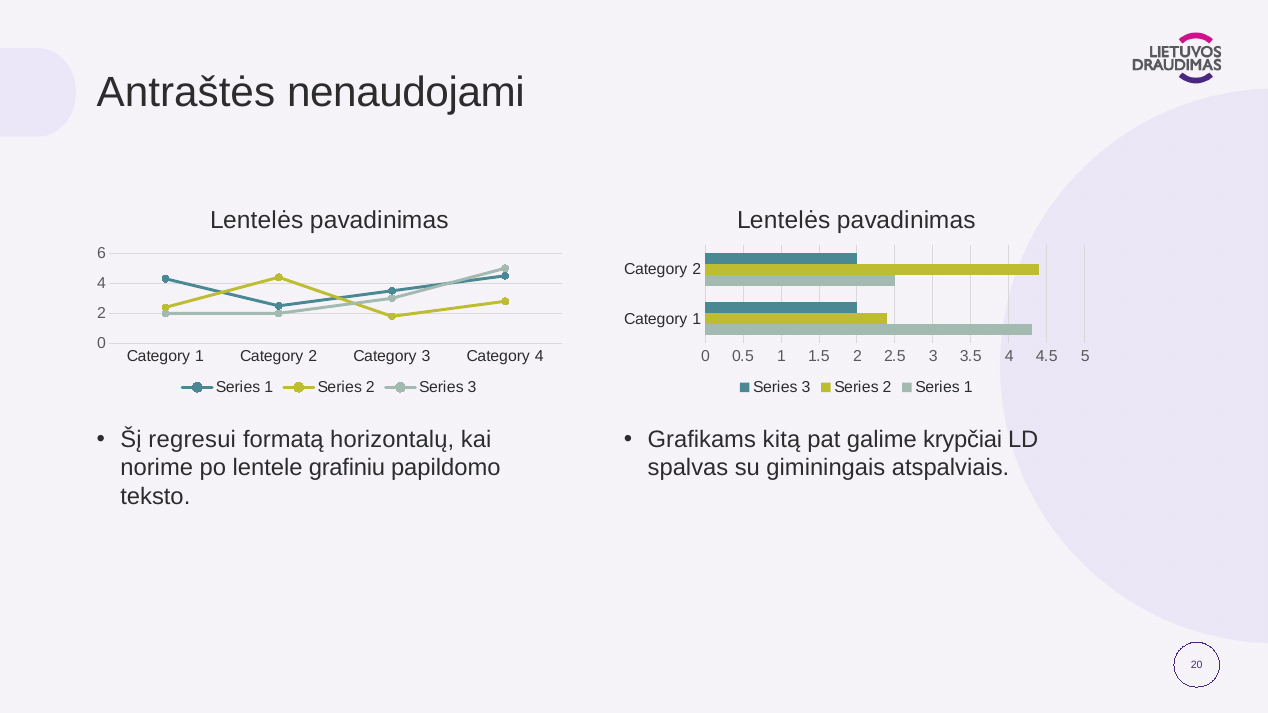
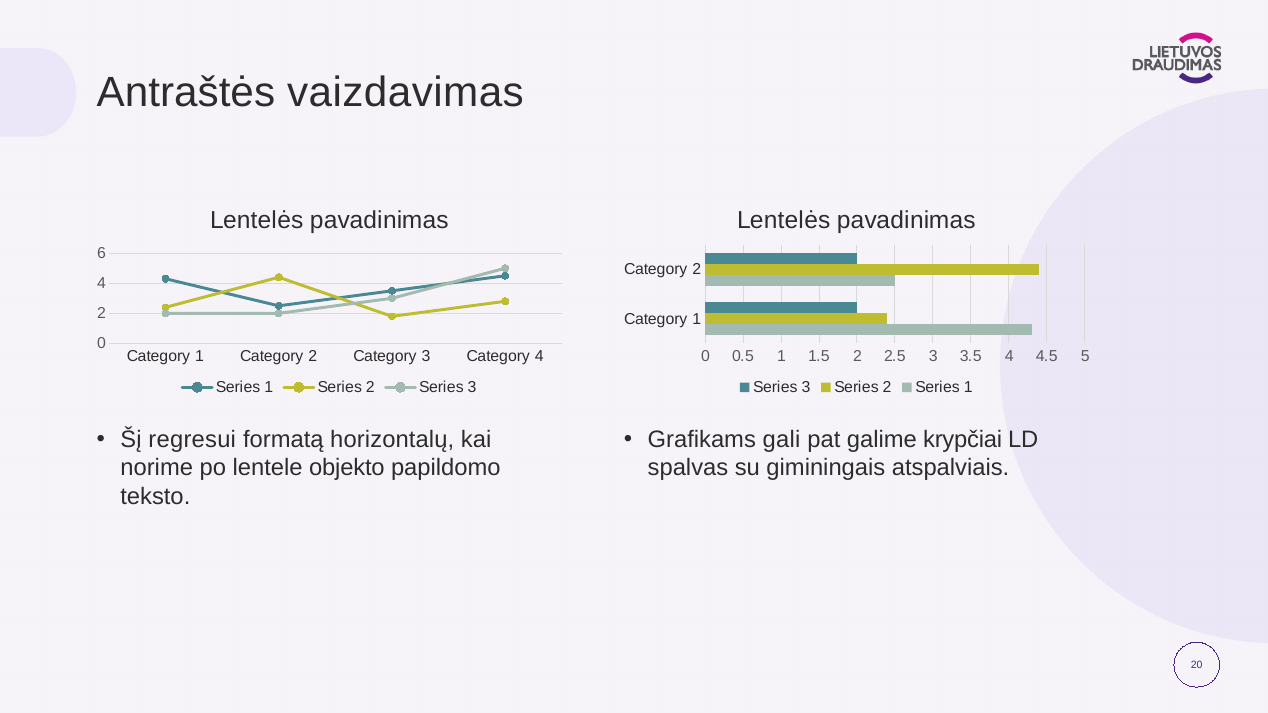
nenaudojami: nenaudojami -> vaizdavimas (405, 92)
kitą: kitą -> gali (782, 440)
grafiniu: grafiniu -> objekto (347, 468)
